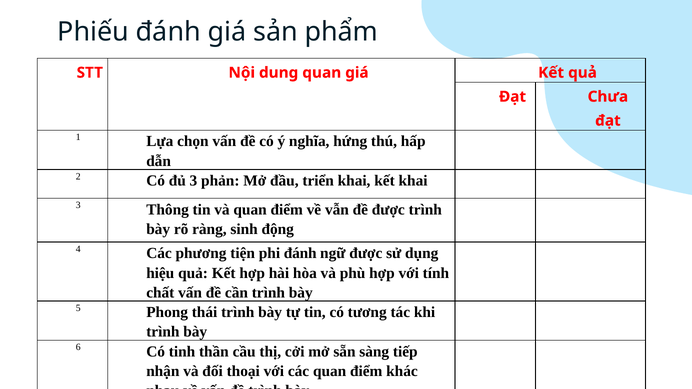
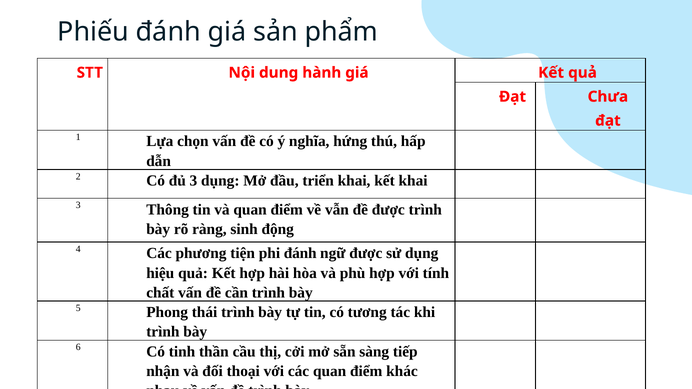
dung quan: quan -> hành (322, 73)
3 phản: phản -> dụng (220, 181)
